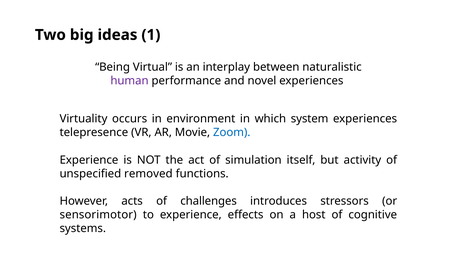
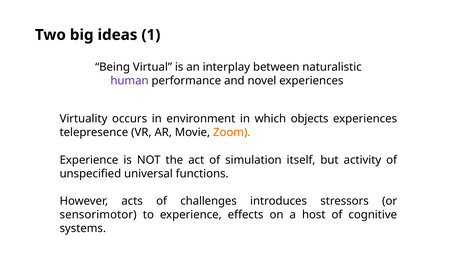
system: system -> objects (310, 119)
Zoom colour: blue -> orange (232, 132)
removed: removed -> universal (148, 173)
